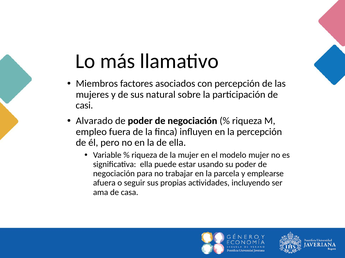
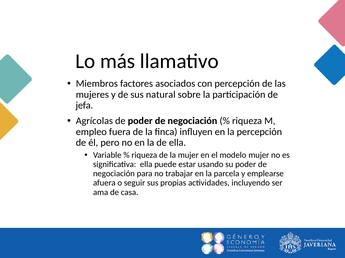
casi: casi -> jefa (84, 106)
Alvarado: Alvarado -> Agrícolas (94, 121)
